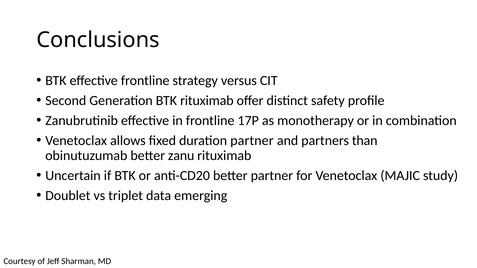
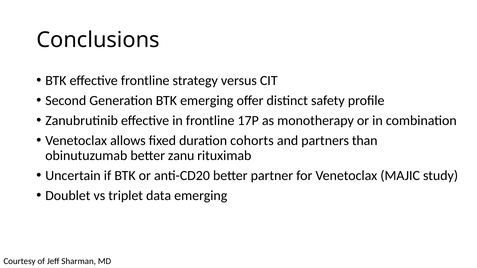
BTK rituximab: rituximab -> emerging (207, 101)
duration partner: partner -> cohorts (252, 141)
